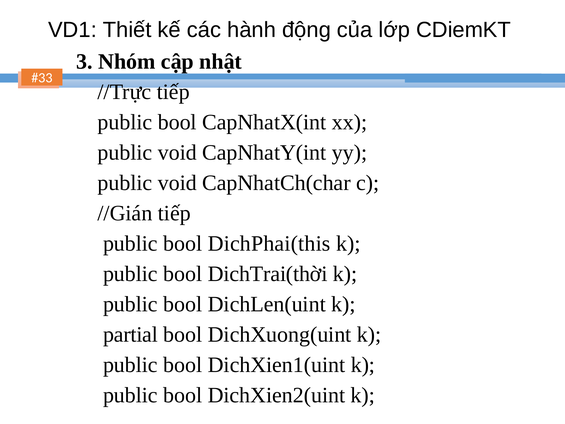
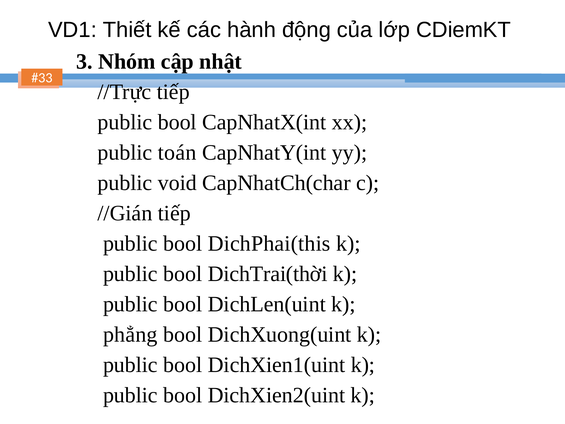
void: void -> toán (177, 153)
partial: partial -> phẳng (130, 335)
